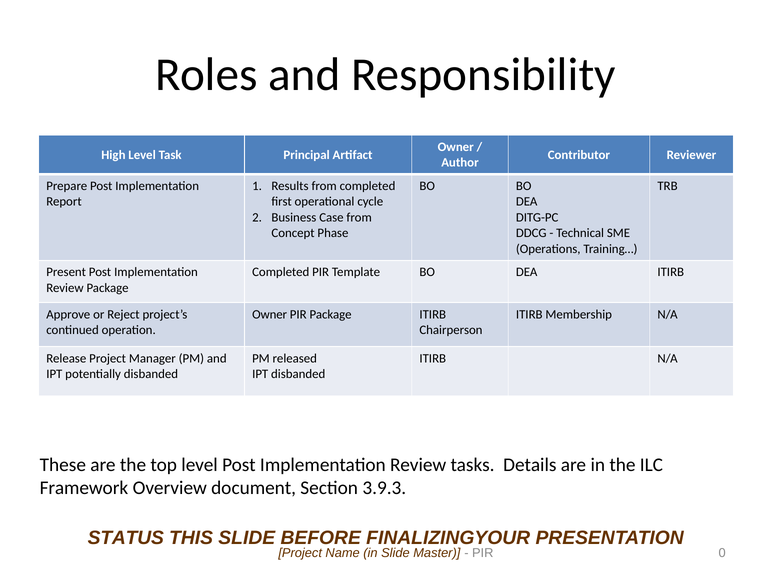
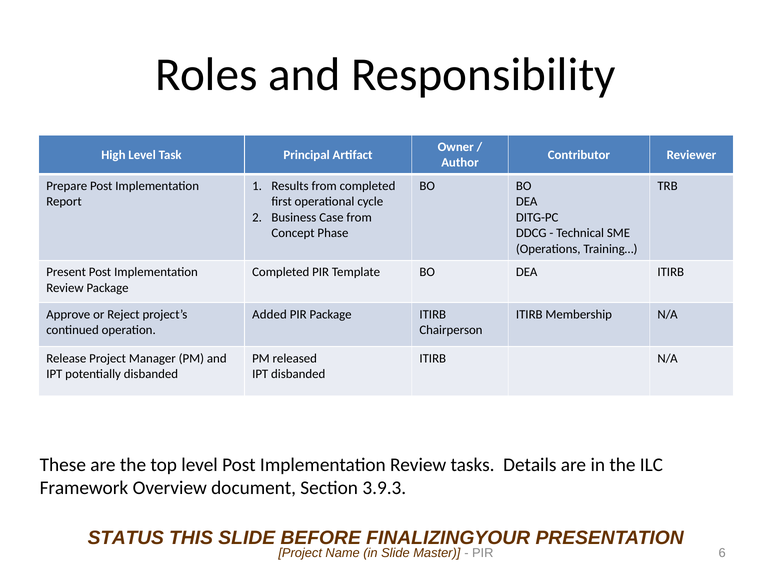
Owner: Owner -> Added (269, 314)
0: 0 -> 6 (722, 553)
